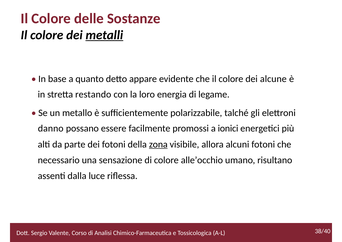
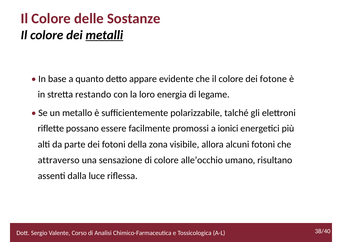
alcune: alcune -> fotone (273, 79)
danno: danno -> riflette (51, 128)
zona underline: present -> none (158, 144)
necessario: necessario -> attraverso (59, 160)
